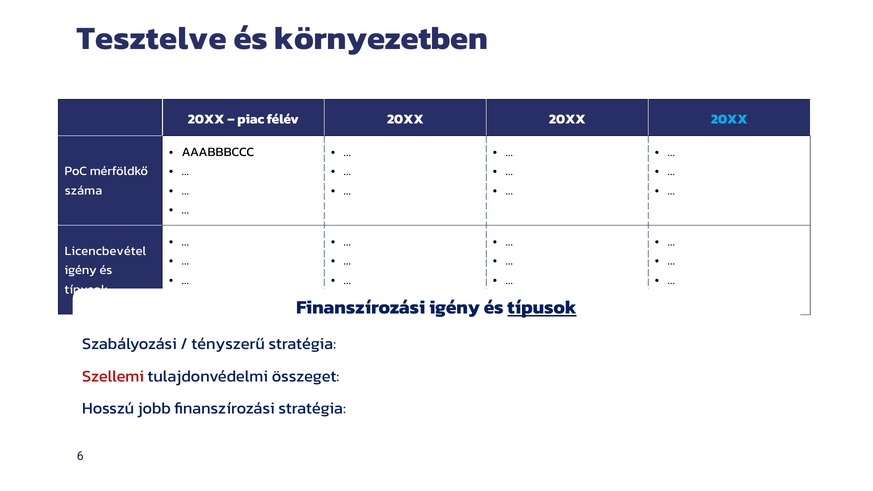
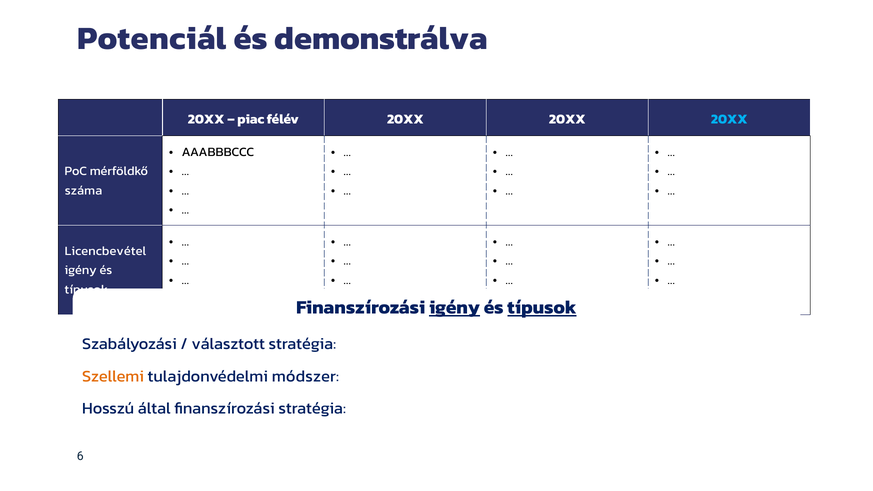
Tesztelve: Tesztelve -> Potenciál (152, 39)
környezetben: környezetben -> demonstrálva (381, 39)
igény underline: none -> present (455, 308)
tényszerű: tényszerű -> választott (228, 344)
Szellemi colour: red -> orange (113, 376)
összeget: összeget -> módszer (305, 376)
jobb: jobb -> által (154, 408)
